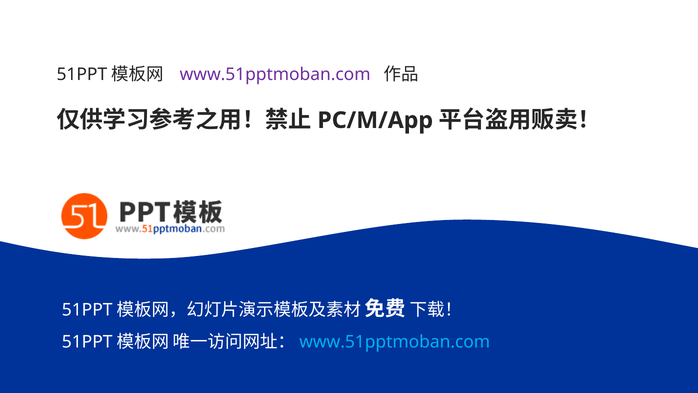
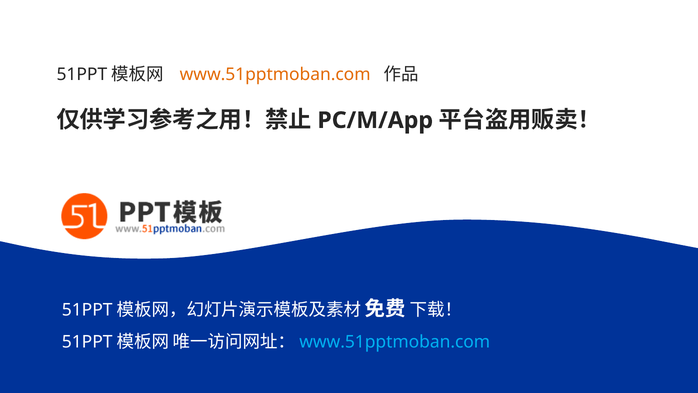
www.51pptmoban.com colour: purple -> orange (275, 74)
